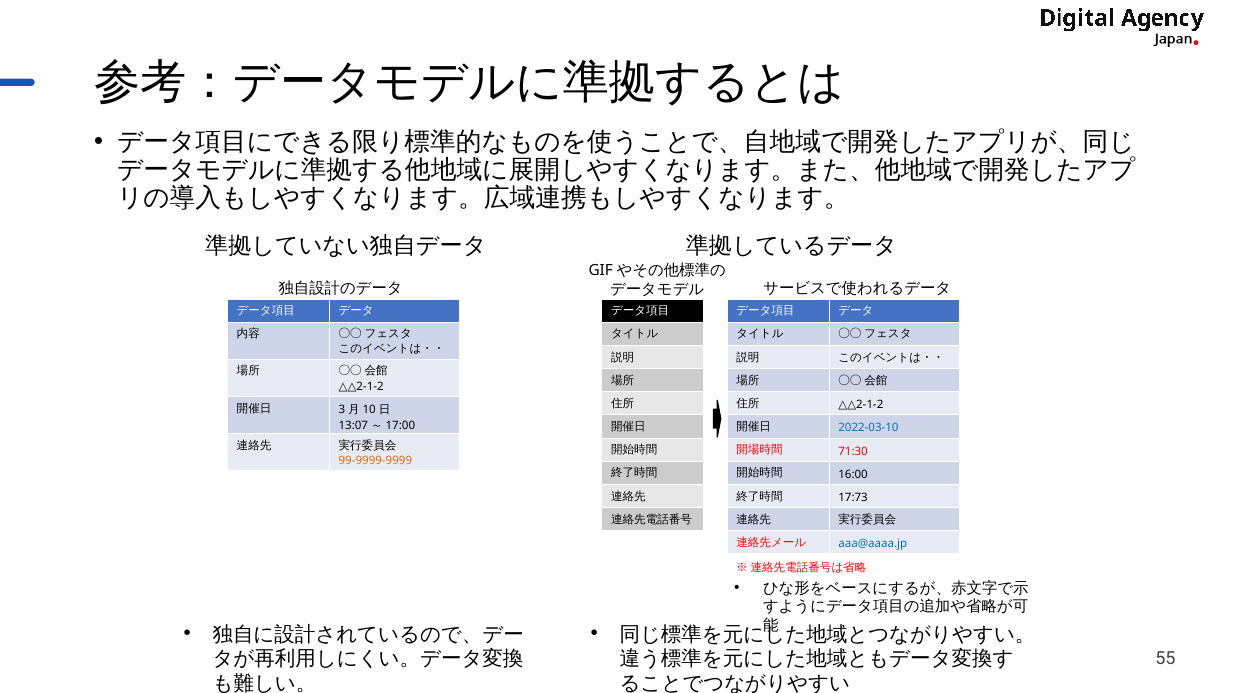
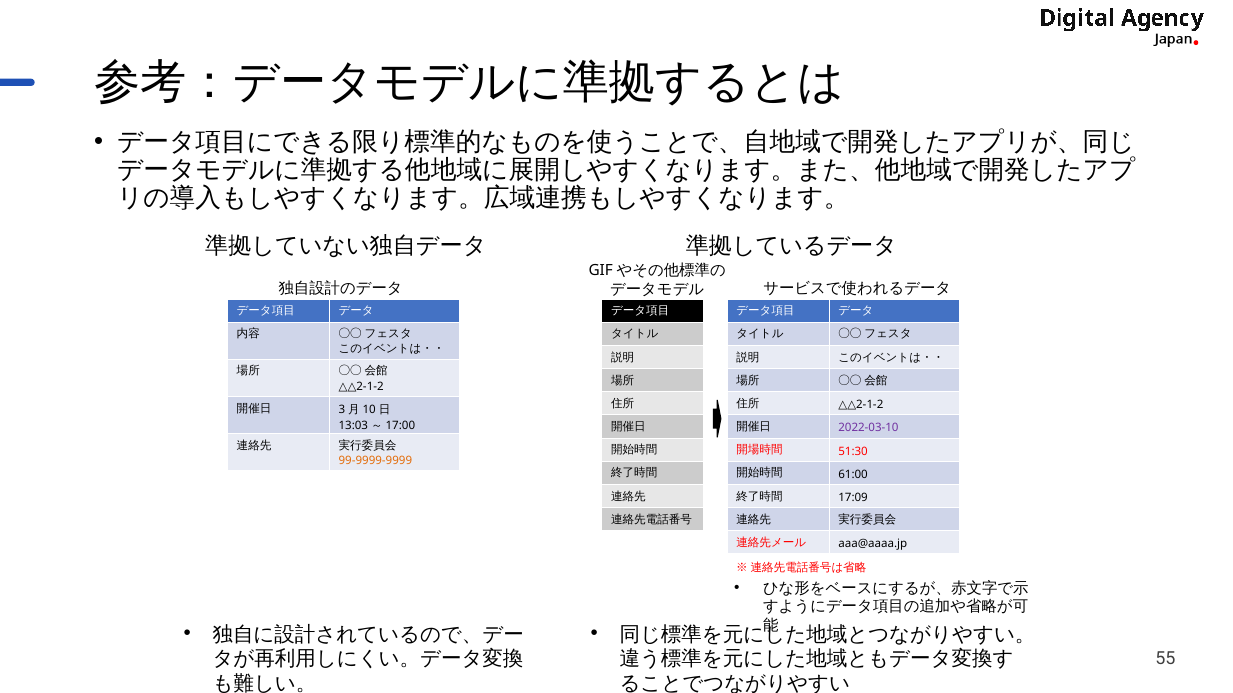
13:07: 13:07 -> 13:03 (353, 426)
2022-03-10 colour: blue -> purple (868, 428)
71:30: 71:30 -> 51:30 (853, 452)
16:00: 16:00 -> 61:00 (853, 475)
17:73: 17:73 -> 17:09 (853, 498)
aaa@aaaa.jp colour: blue -> black (873, 544)
